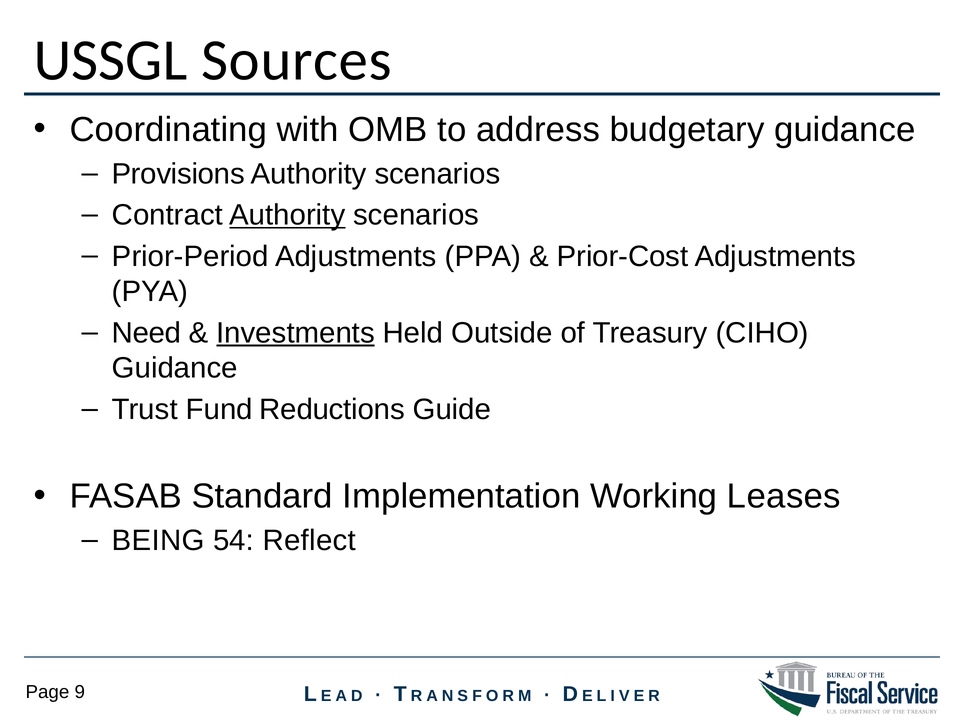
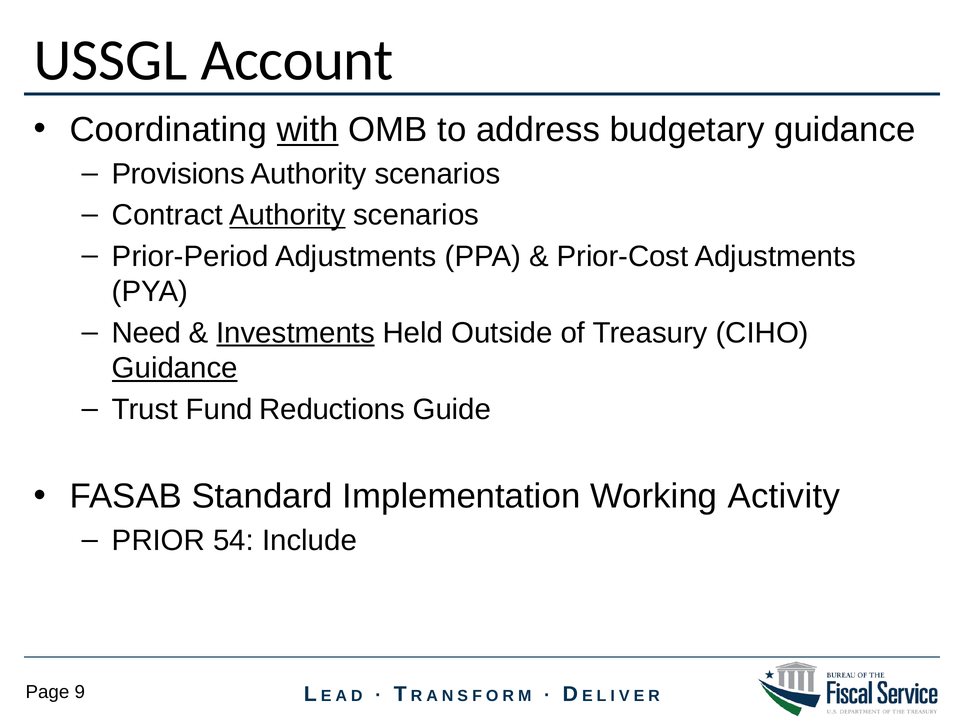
Sources: Sources -> Account (297, 60)
with underline: none -> present (308, 130)
Guidance underline: none -> present (175, 368)
Leases: Leases -> Activity (784, 497)
BEING: BEING -> PRIOR (158, 541)
Reflect: Reflect -> Include (309, 541)
